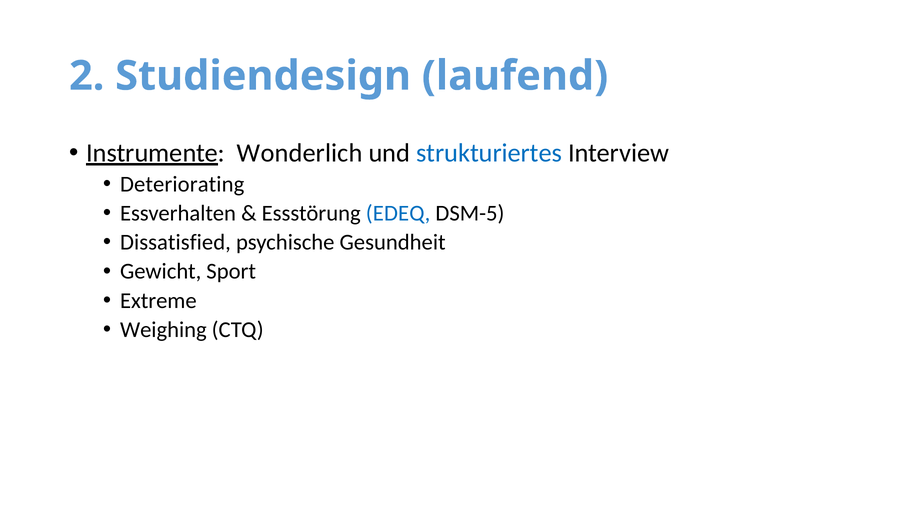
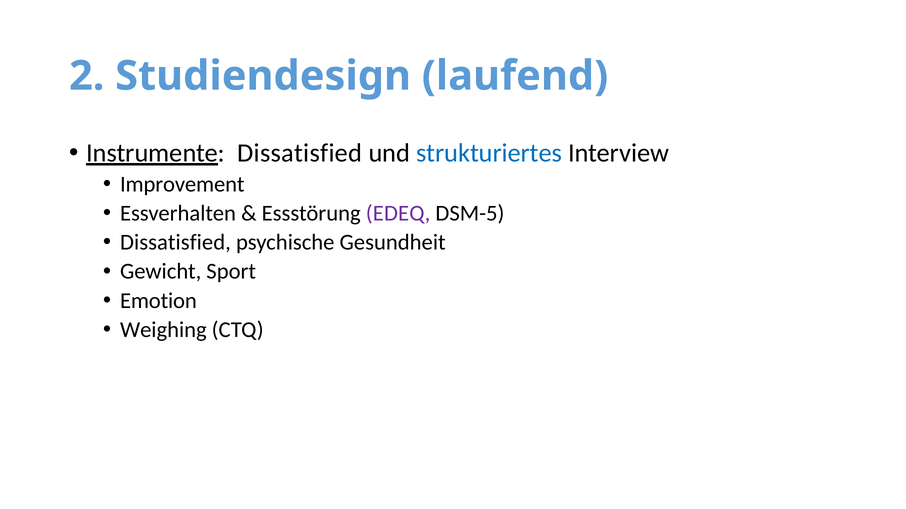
Instrumente Wonderlich: Wonderlich -> Dissatisfied (300, 153)
Deteriorating: Deteriorating -> Improvement (182, 184)
EDEQ colour: blue -> purple (398, 214)
Extreme: Extreme -> Emotion (158, 301)
